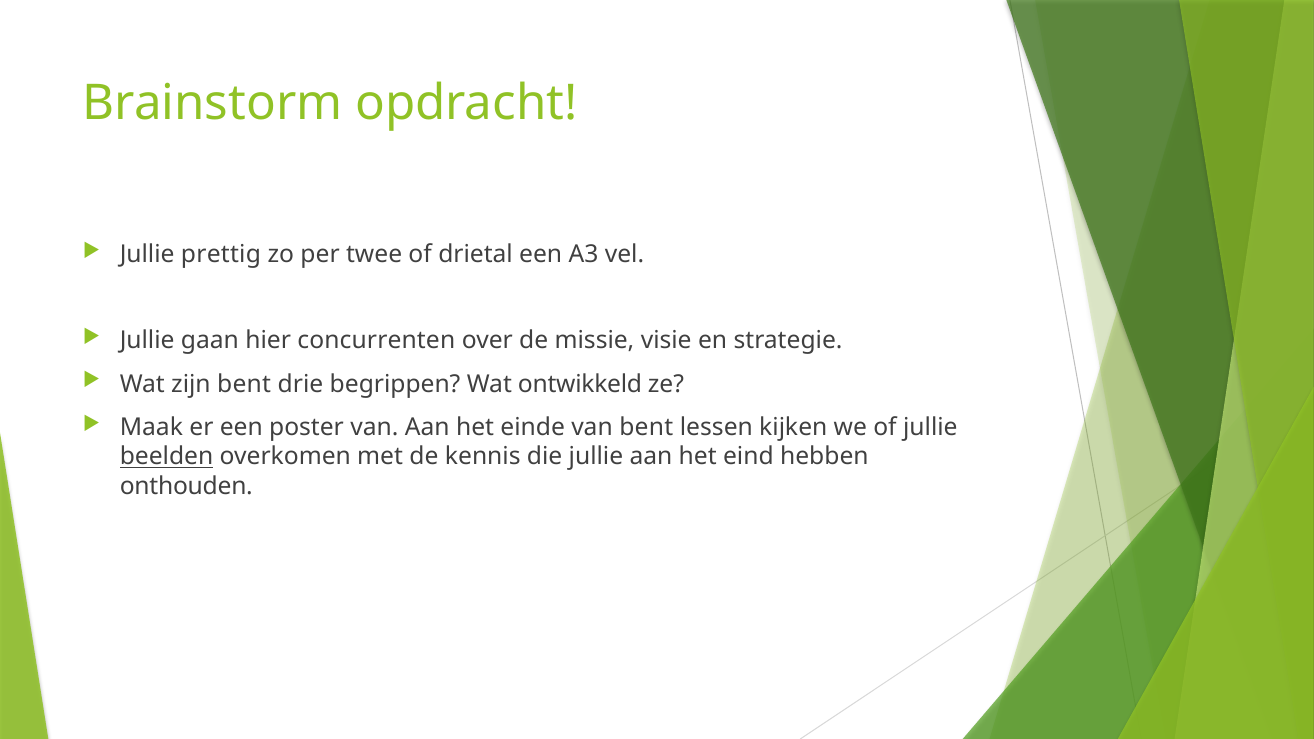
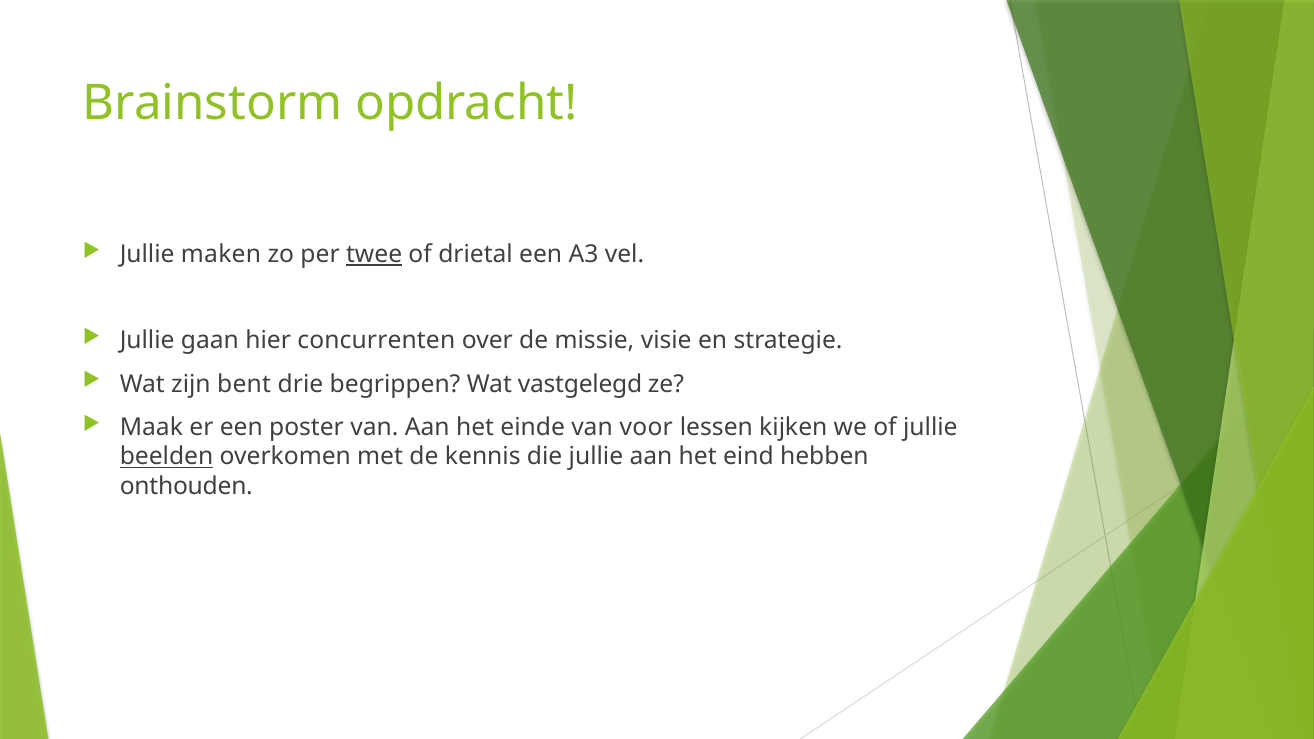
prettig: prettig -> maken (221, 254)
twee underline: none -> present (374, 254)
ontwikkeld: ontwikkeld -> vastgelegd (580, 384)
van bent: bent -> voor (646, 427)
